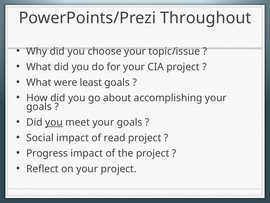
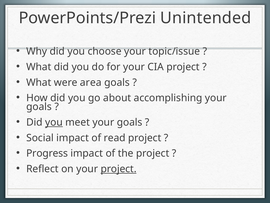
Throughout: Throughout -> Unintended (206, 18)
least: least -> area (91, 82)
project underline: none -> present (119, 169)
